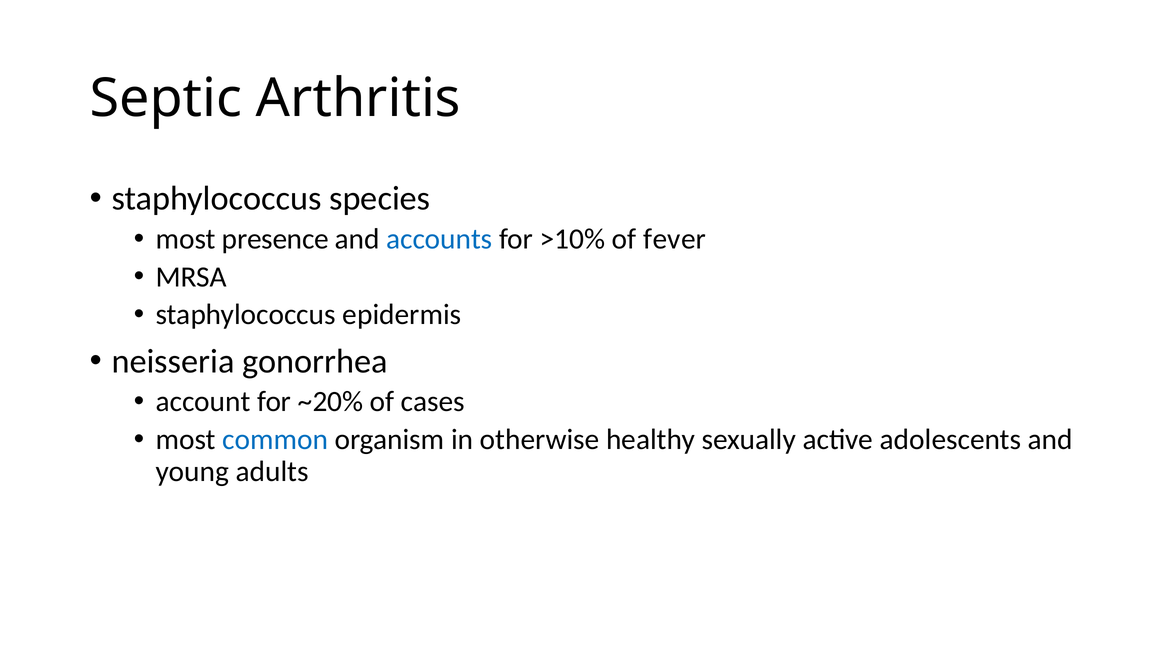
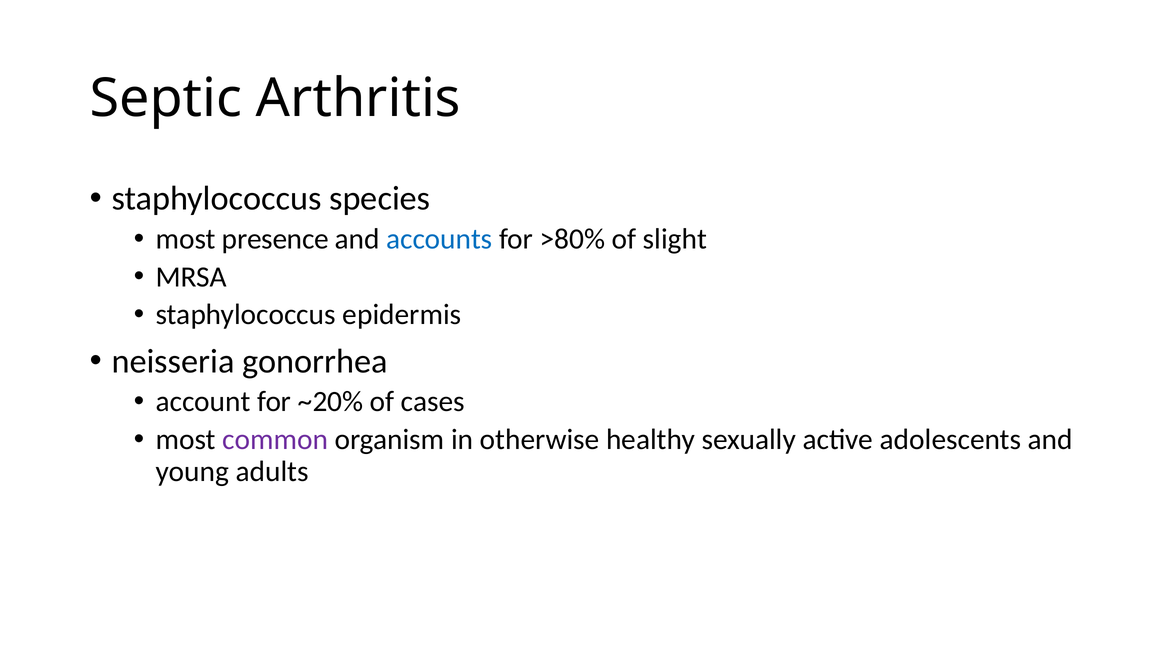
>10%: >10% -> >80% (572, 239)
fever: fever -> slight (675, 239)
common colour: blue -> purple (275, 440)
